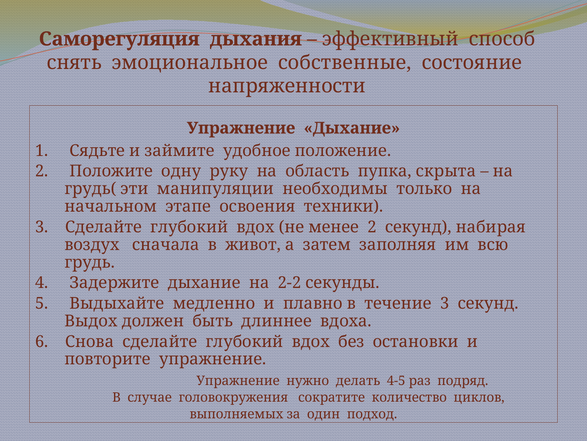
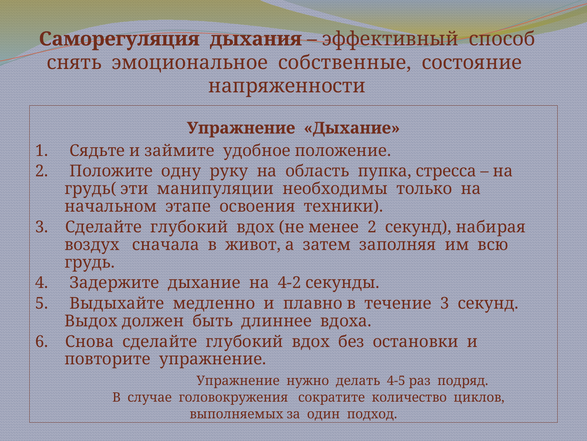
скрыта: скрыта -> стресса (446, 171)
2-2: 2-2 -> 4-2 (290, 282)
